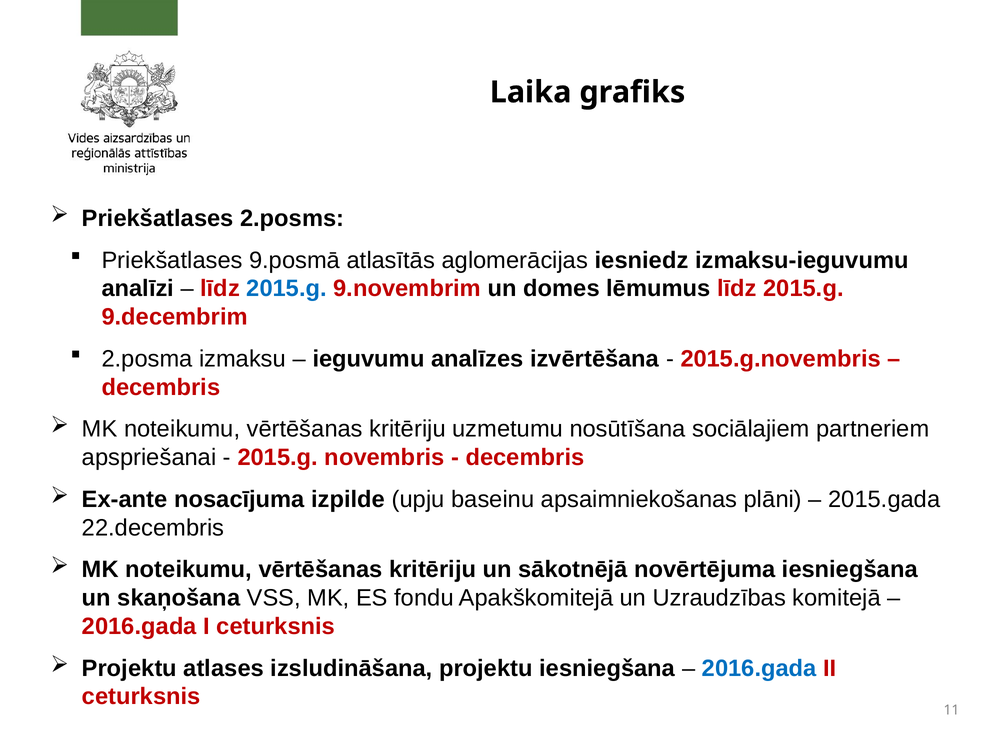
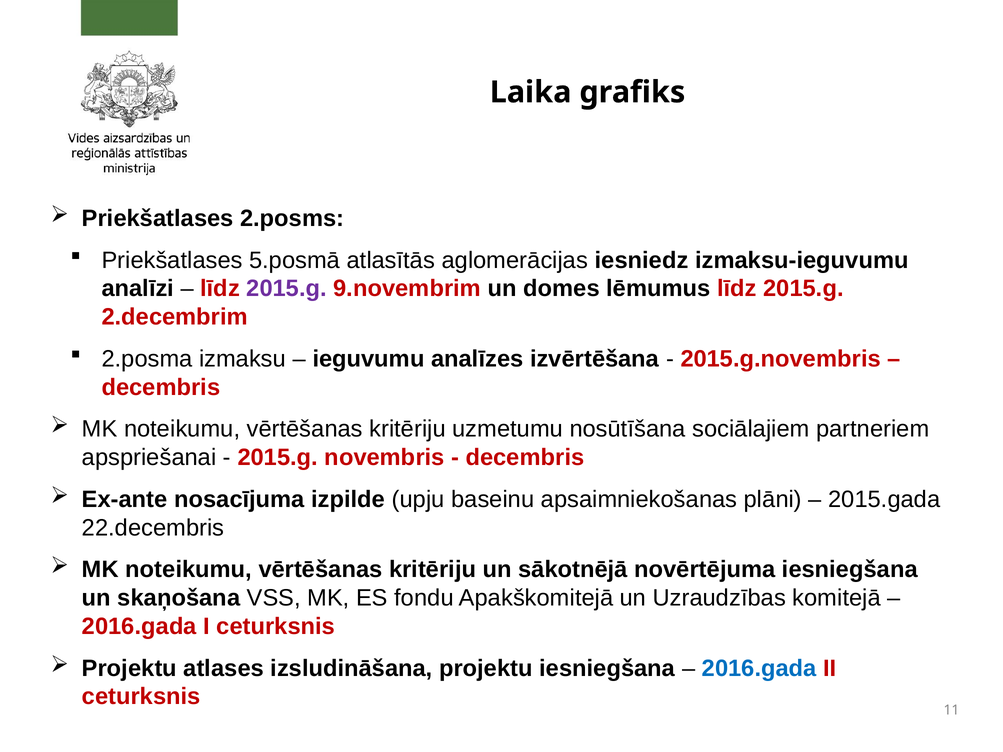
9.posmā: 9.posmā -> 5.posmā (295, 260)
2015.g colour: blue -> purple (287, 289)
9.decembrim: 9.decembrim -> 2.decembrim (175, 317)
